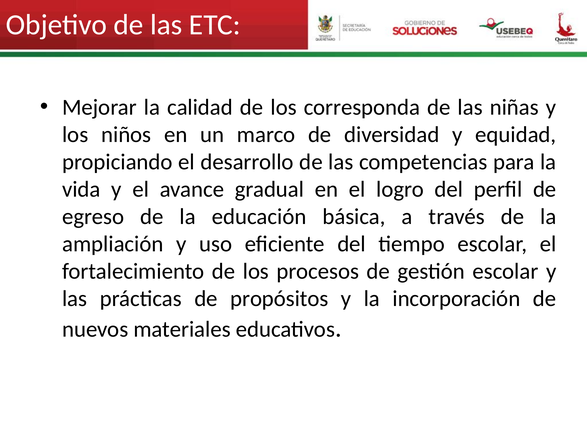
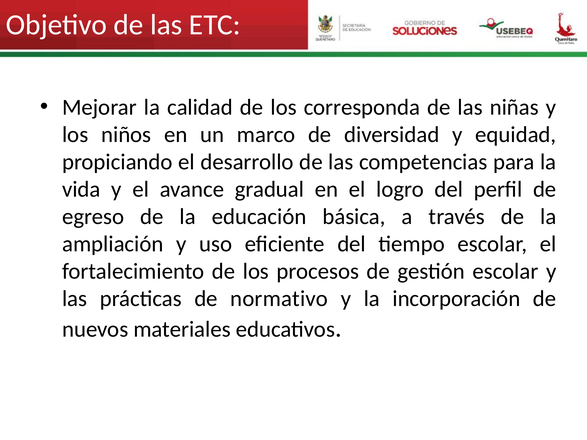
propósitos: propósitos -> normativo (279, 299)
